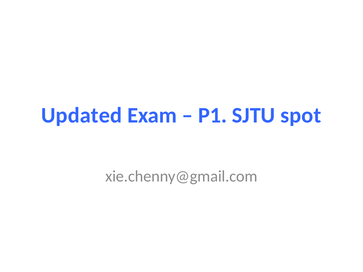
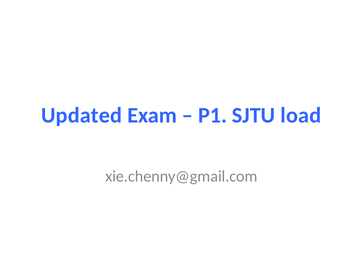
spot: spot -> load (301, 115)
